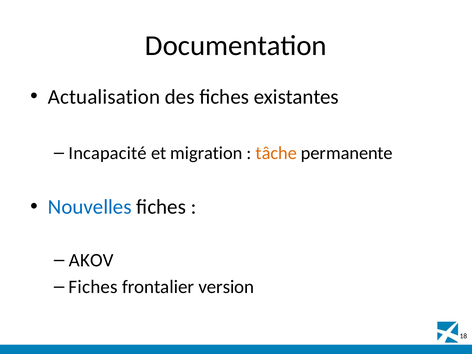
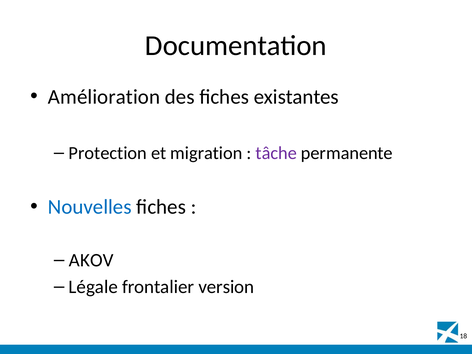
Actualisation: Actualisation -> Amélioration (104, 97)
Incapacité: Incapacité -> Protection (108, 153)
tâche colour: orange -> purple (276, 153)
Fiches: Fiches -> Légale (93, 287)
